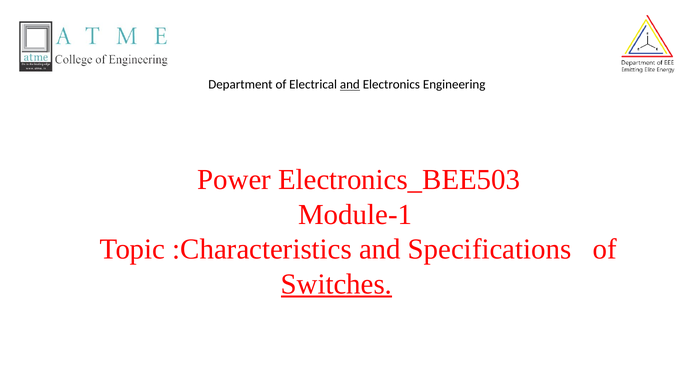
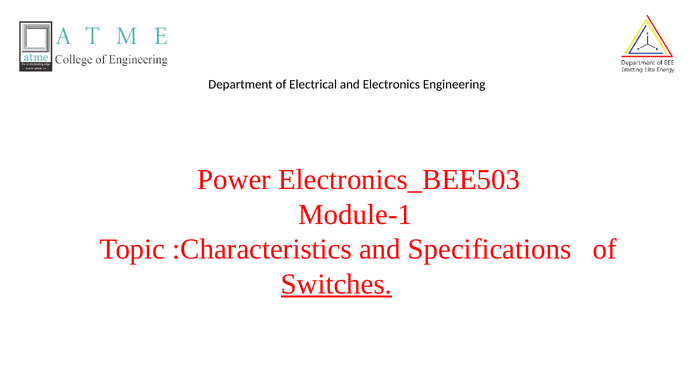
and underline: present -> none (350, 85)
